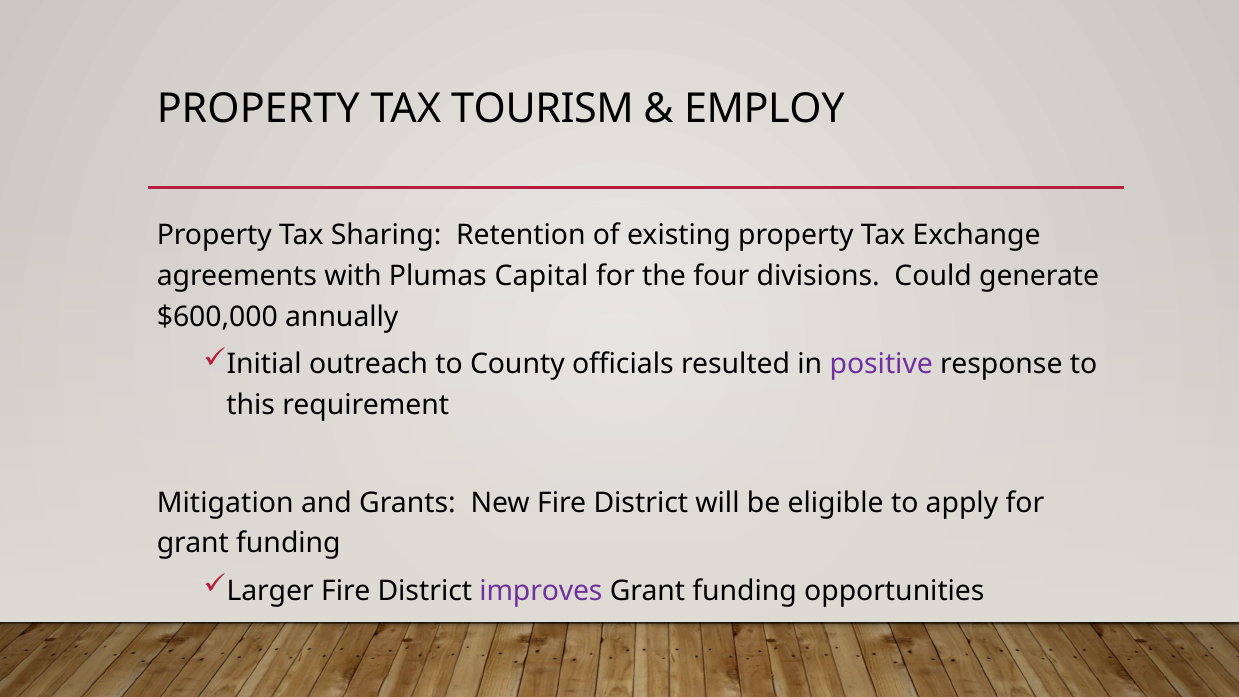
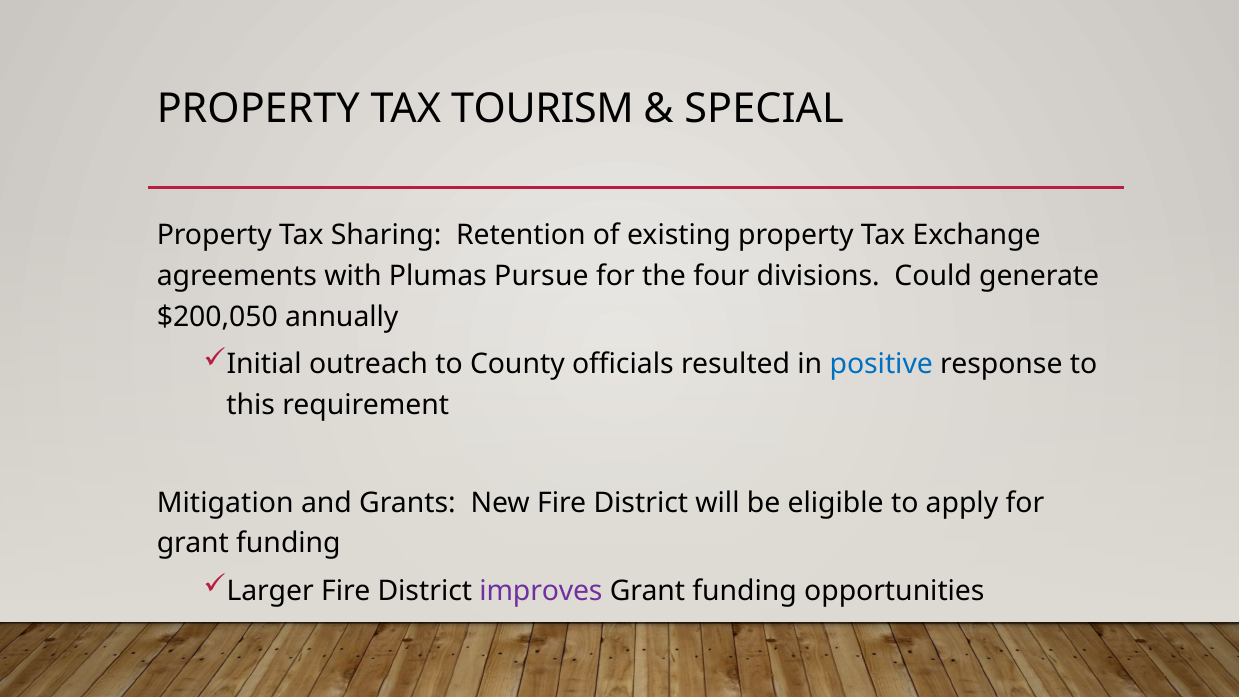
EMPLOY: EMPLOY -> SPECIAL (764, 108)
Capital: Capital -> Pursue (541, 276)
$600,000: $600,000 -> $200,050 (217, 317)
positive colour: purple -> blue (881, 364)
